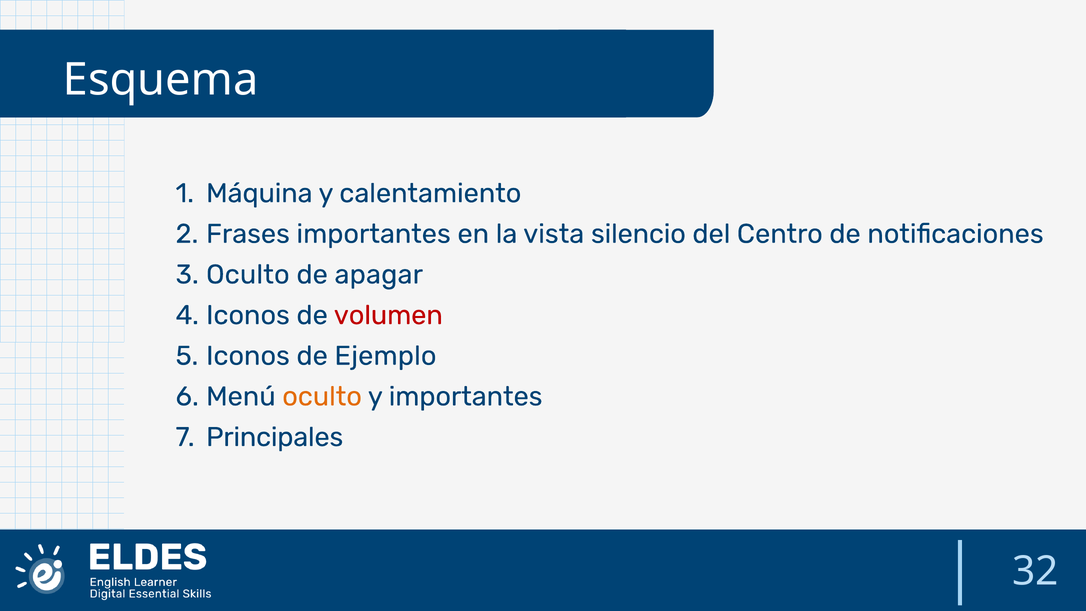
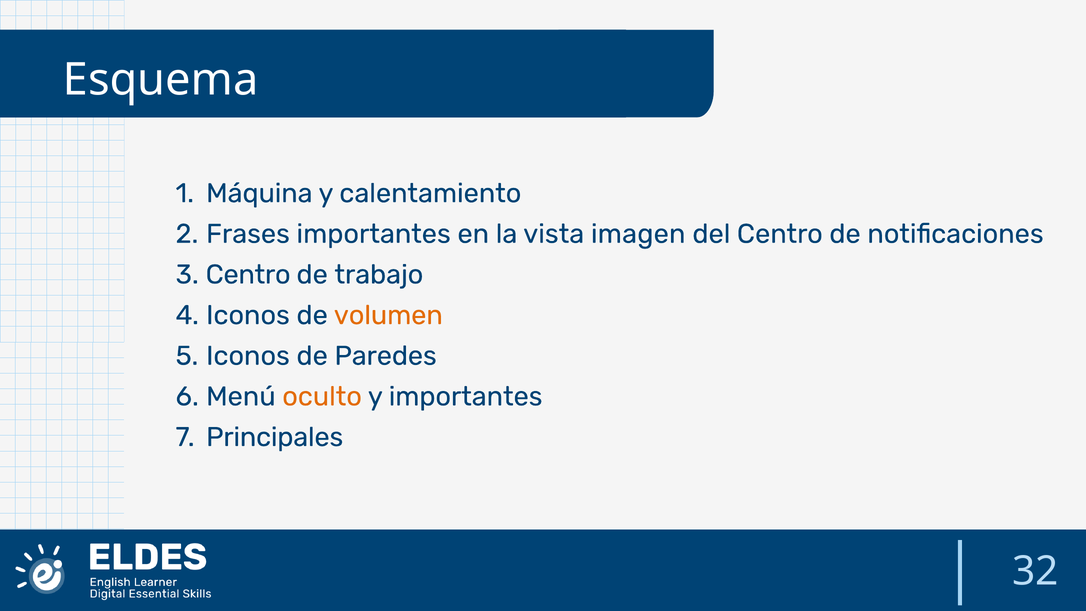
silencio: silencio -> imagen (638, 234)
Oculto: Oculto -> Centro (248, 274)
apagar: apagar -> trabajo (379, 274)
volumen colour: red -> orange (388, 315)
Ejemplo: Ejemplo -> Paredes (386, 356)
